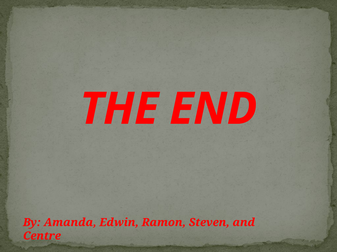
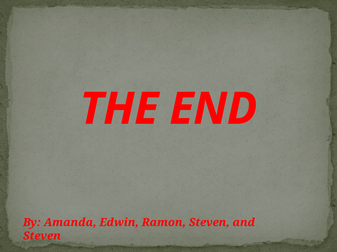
Centre: Centre -> Steven (42, 237)
